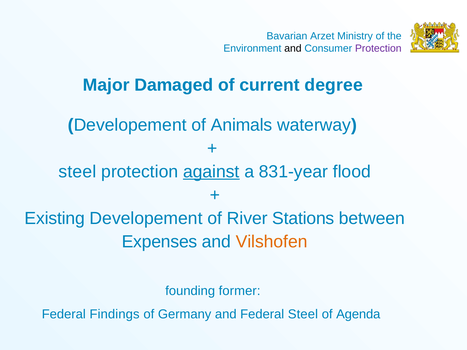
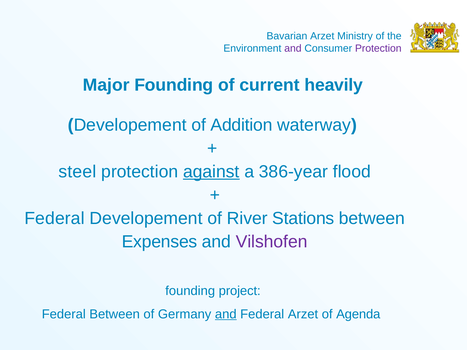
and colour: black -> purple (293, 49)
Major Damaged: Damaged -> Founding (174, 85)
degree: degree -> heavily (334, 85)
Animals: Animals -> Addition (242, 125)
831-year: 831-year -> 386-year (293, 172)
Existing: Existing -> Federal (55, 219)
Vilshofen colour: orange -> purple (272, 242)
former: former -> project (240, 291)
Federal Findings: Findings -> Between (115, 314)
and underline: none -> present (226, 314)
Federal Steel: Steel -> Arzet (303, 314)
